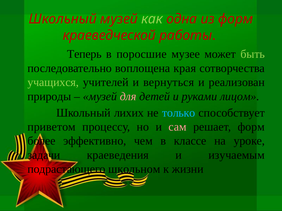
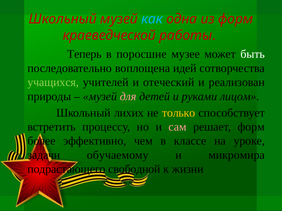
как colour: light green -> light blue (152, 19)
быть colour: light green -> white (253, 54)
края: края -> идей (185, 68)
вернуться: вернуться -> отеческий (169, 82)
только colour: light blue -> yellow (179, 113)
приветом: приветом -> встретить (52, 127)
краеведения: краеведения -> обучаемому (118, 155)
изучаемым: изучаемым -> микромира (237, 155)
школьном: школьном -> свободной (134, 169)
